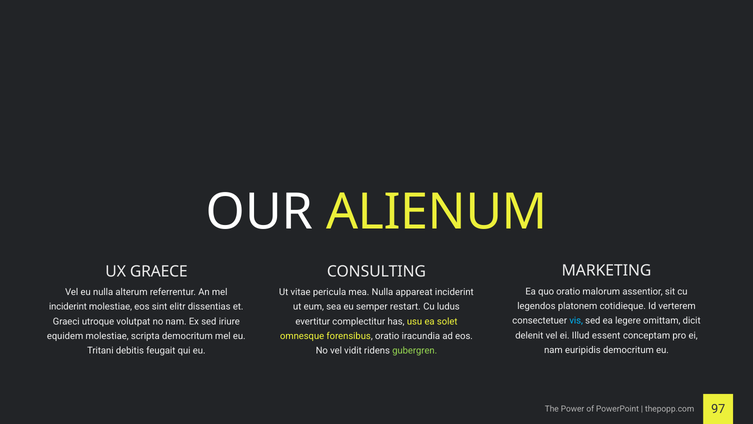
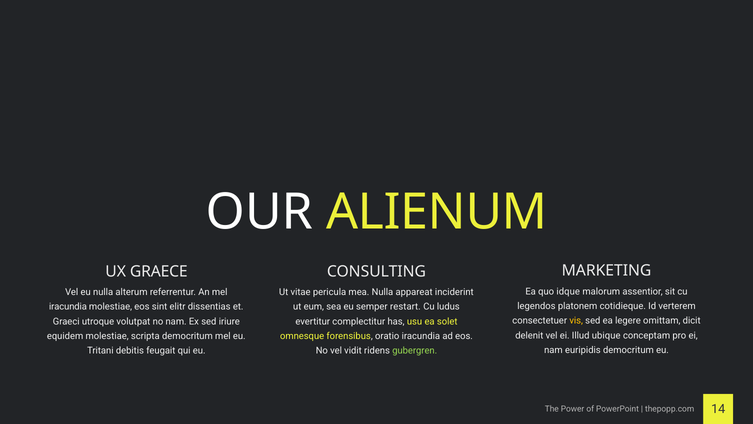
quo oratio: oratio -> idque (568, 291)
inciderint: inciderint -> iracundia (68, 306)
vis colour: light blue -> yellow (576, 320)
essent: essent -> ubique (606, 335)
97: 97 -> 14 (718, 409)
